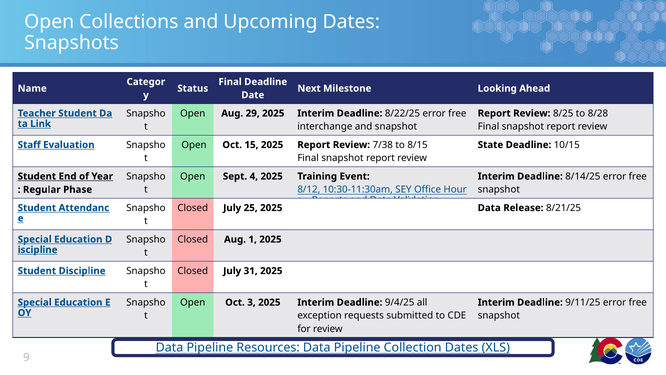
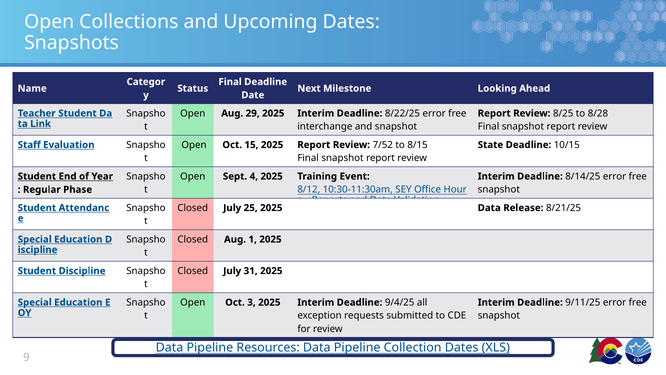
7/38: 7/38 -> 7/52 (383, 145)
